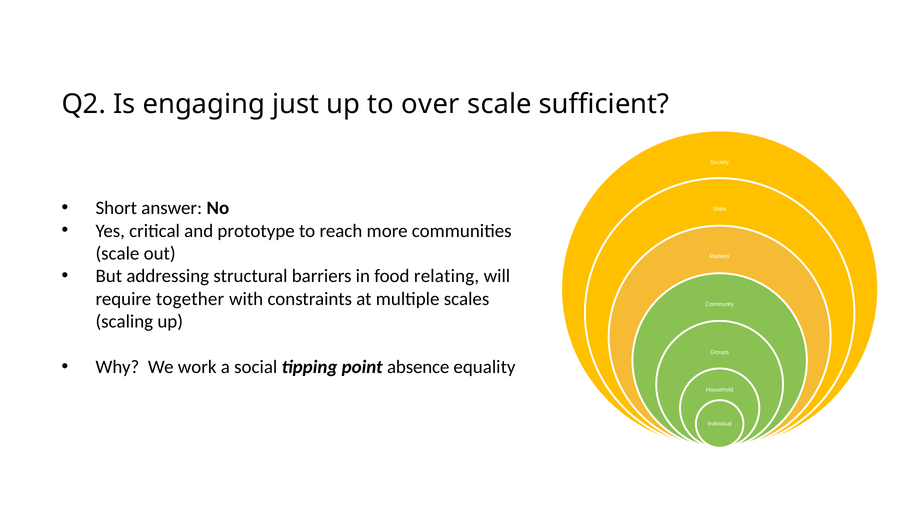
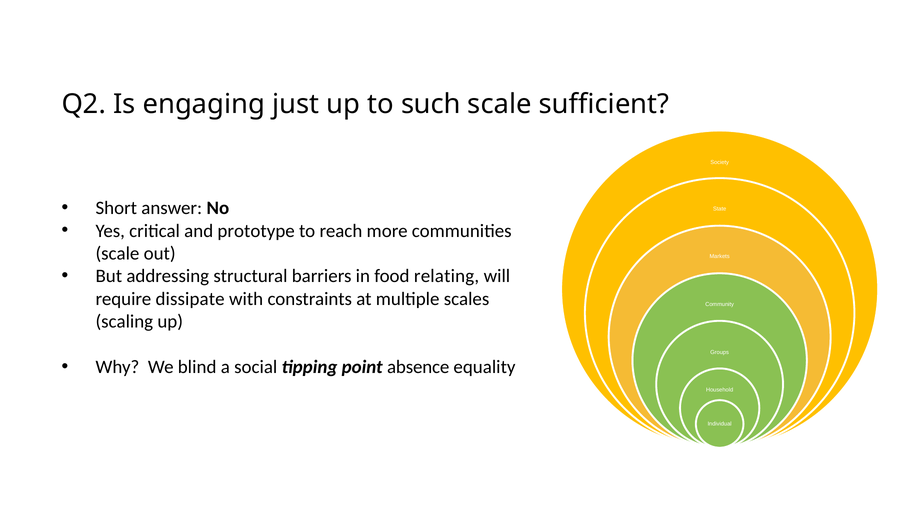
over: over -> such (431, 104)
together: together -> dissipate (190, 299)
work: work -> blind (197, 367)
